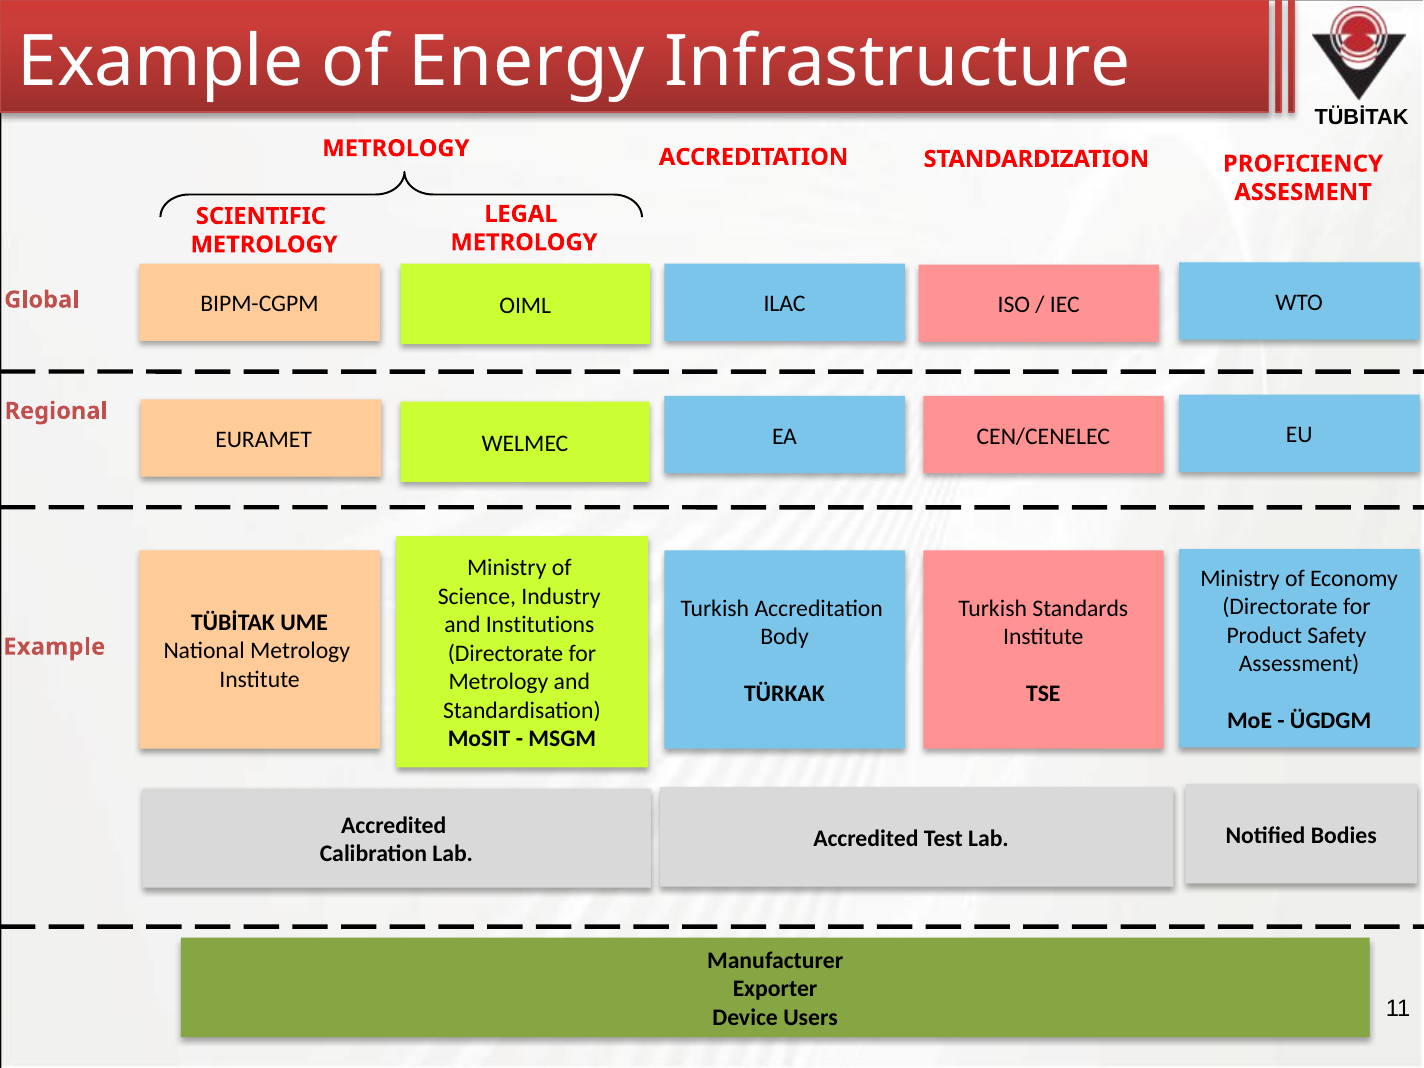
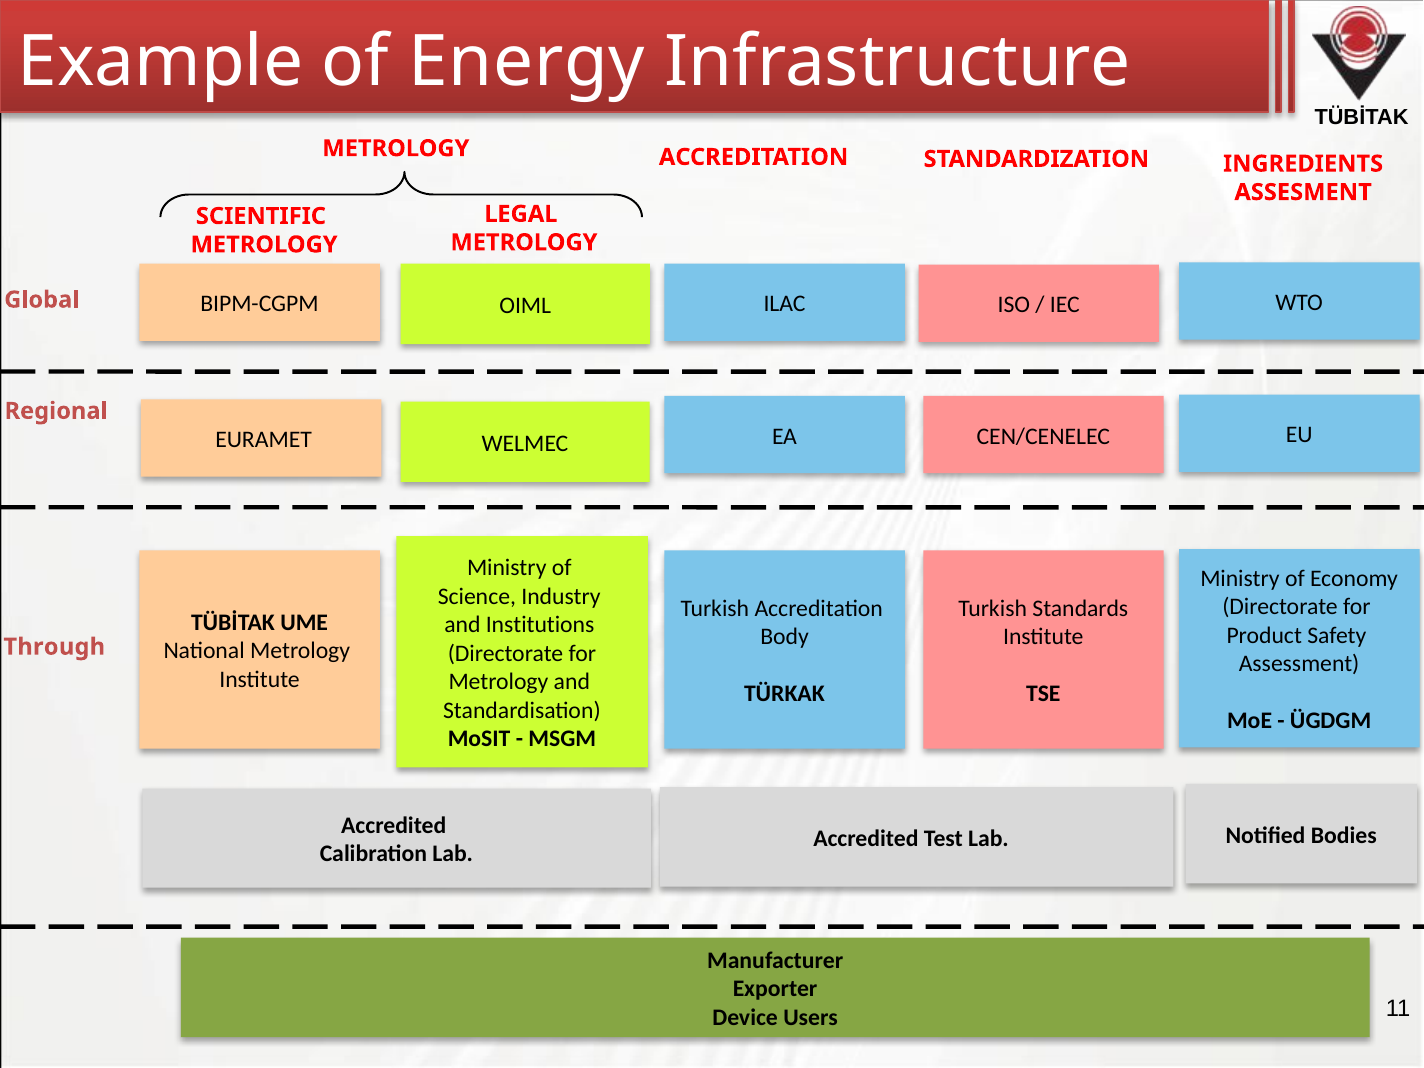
PROFICIENCY: PROFICIENCY -> INGREDIENTS (1303, 164)
Example: Example -> Through (54, 647)
